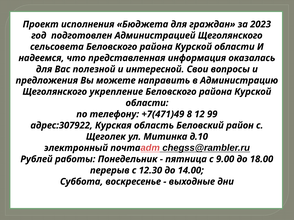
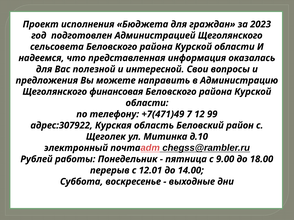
укрепление: укрепление -> финансовая (116, 92)
8: 8 -> 7 (189, 114)
12.30: 12.30 -> 12.01 (150, 171)
